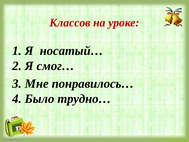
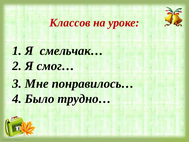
носатый…: носатый… -> смельчак… (72, 51)
